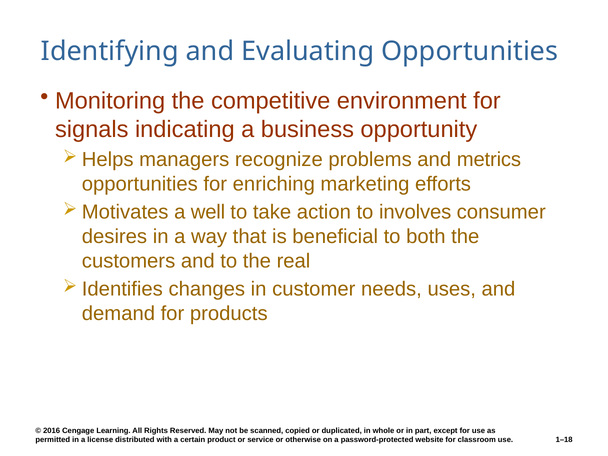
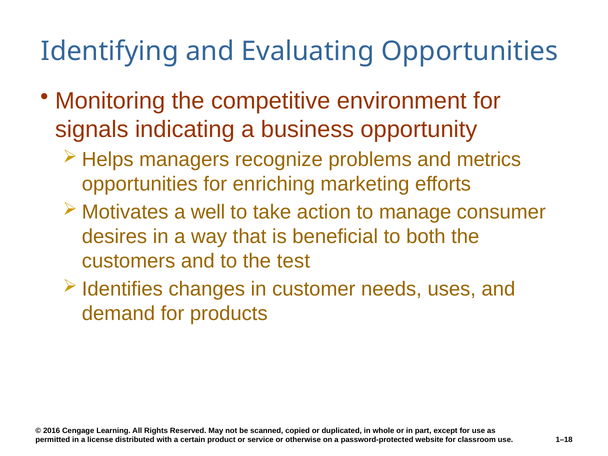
involves: involves -> manage (415, 212)
real: real -> test (293, 261)
